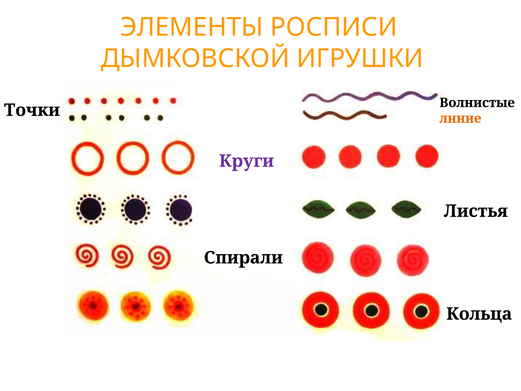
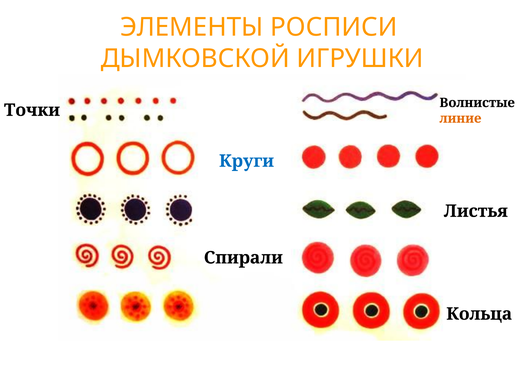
Круги colour: purple -> blue (247, 161)
